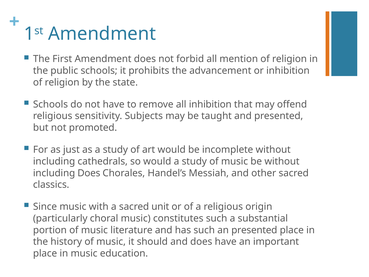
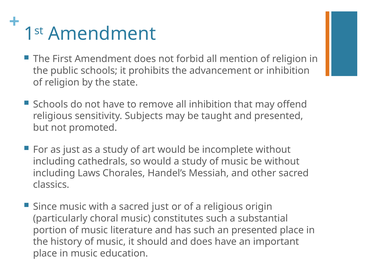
including Does: Does -> Laws (89, 173)
sacred unit: unit -> just (160, 207)
